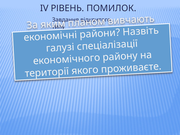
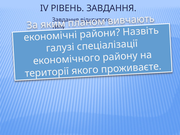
РІВЕНЬ ПОМИЛОК: ПОМИЛОК -> ЗАВДАННЯ (111, 8)
